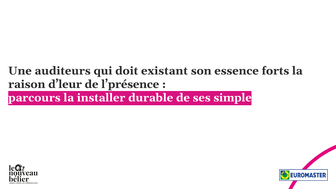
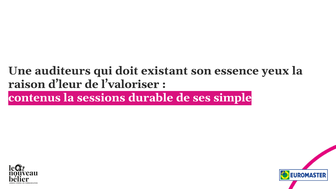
forts: forts -> yeux (275, 71)
l’présence: l’présence -> l’valoriser (130, 84)
parcours: parcours -> contenus (34, 98)
installer: installer -> sessions (101, 98)
